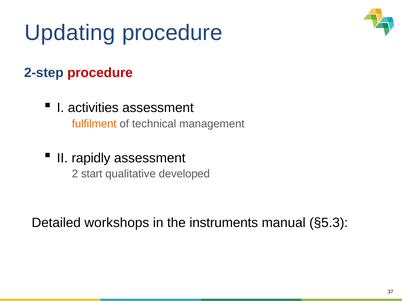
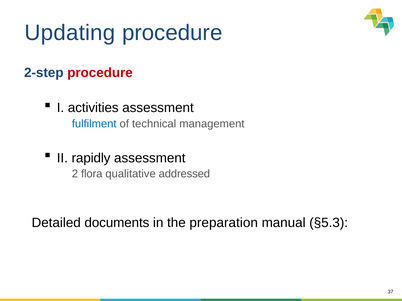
fulfilment colour: orange -> blue (94, 124)
start: start -> flora (92, 174)
developed: developed -> addressed (184, 174)
workshops: workshops -> documents (117, 223)
instruments: instruments -> preparation (224, 223)
